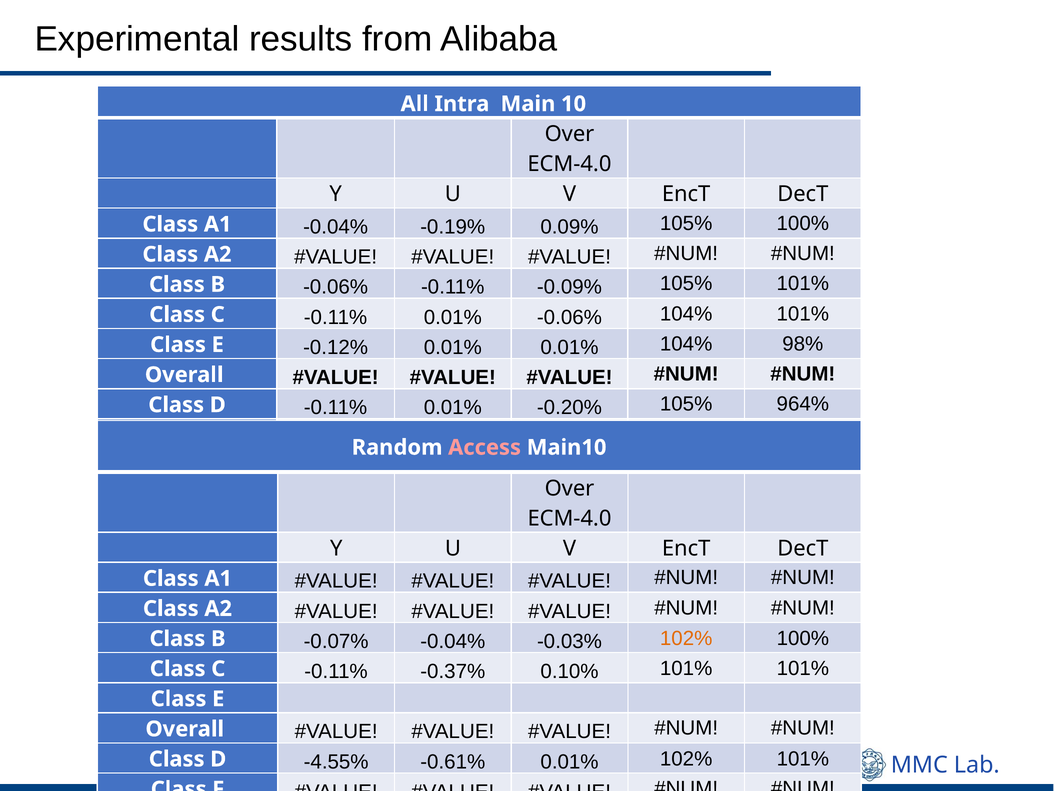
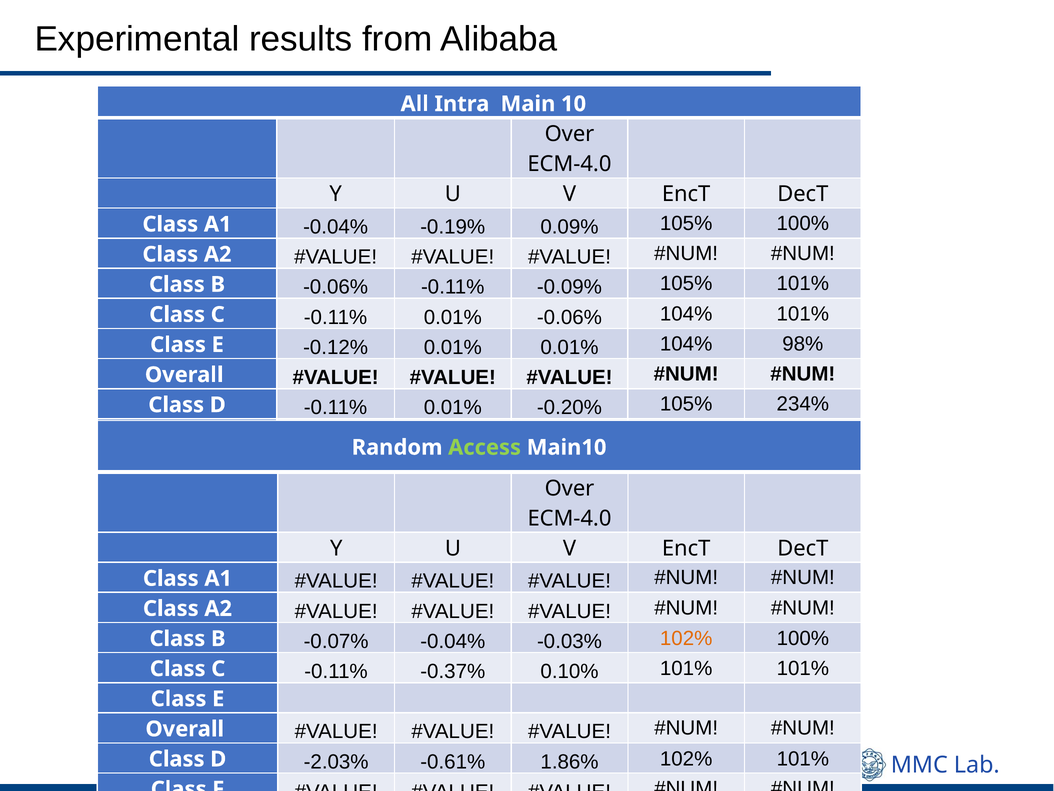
964%: 964% -> 234% (803, 404)
Access colour: pink -> light green (485, 447)
-4.55%: -4.55% -> -2.03% (336, 761)
-0.61% 0.01%: 0.01% -> 1.86% (570, 761)
